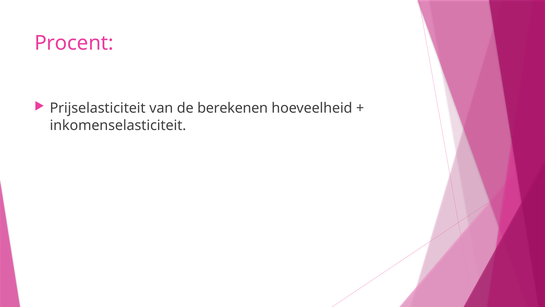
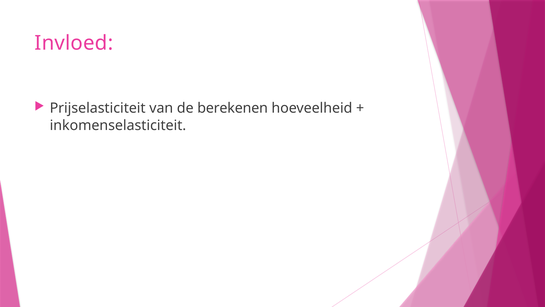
Procent: Procent -> Invloed (74, 43)
